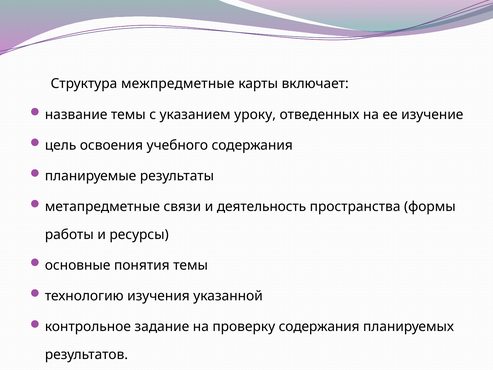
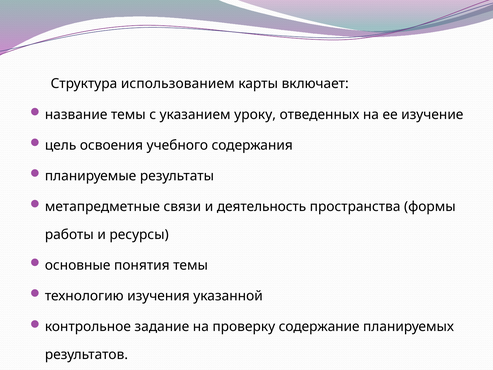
межпредметные: межпредметные -> использованием (178, 84)
проверку содержания: содержания -> содержание (319, 326)
